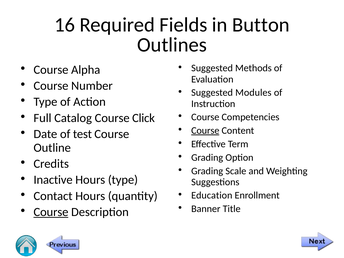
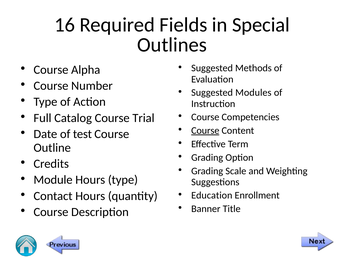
Button: Button -> Special (261, 25)
Click: Click -> Trial (143, 118)
Inactive: Inactive -> Module (53, 180)
Course underline: present -> none (51, 212)
